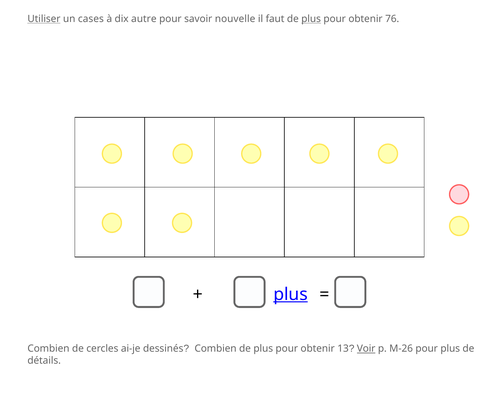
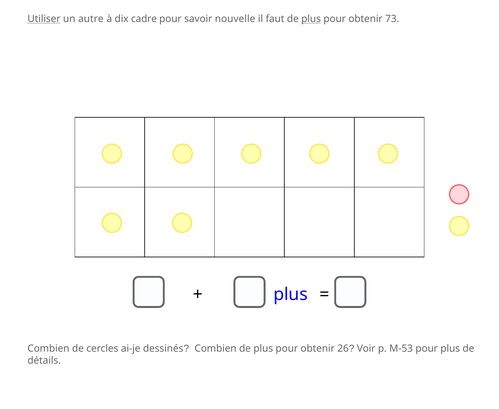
cases: cases -> autre (91, 19)
autre: autre -> cadre (144, 19)
76: 76 -> 73 (392, 19)
plus underline: present -> none (291, 295)
13: 13 -> 26 (343, 349)
Voir underline: present -> none (366, 349)
M-26: M-26 -> M-53 (401, 349)
